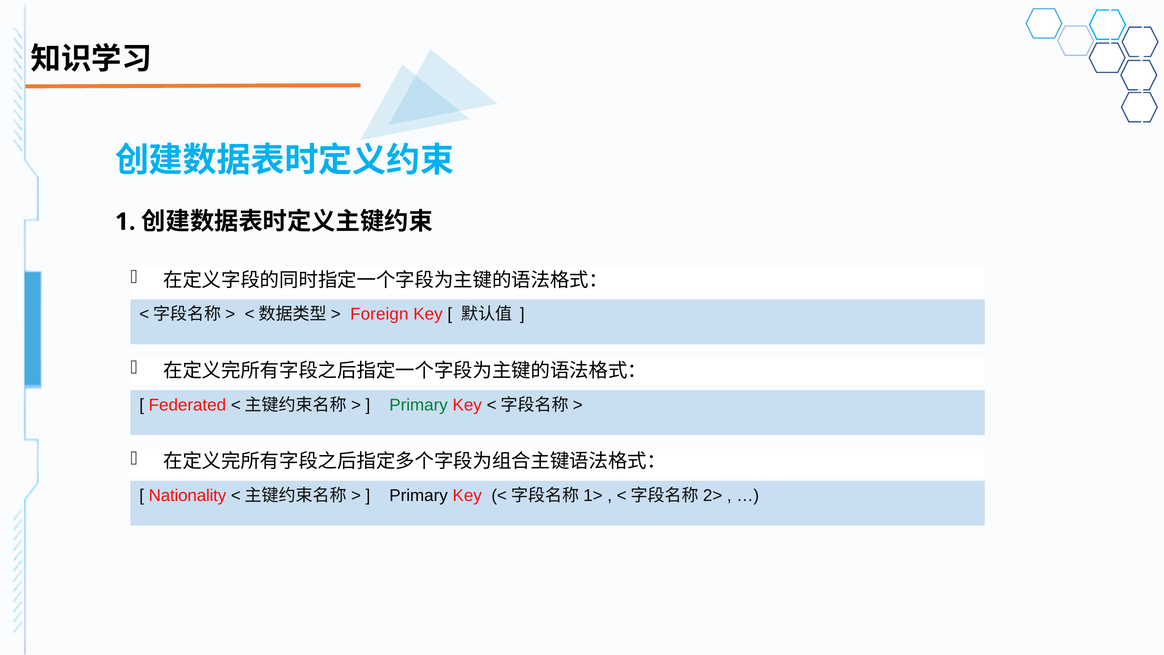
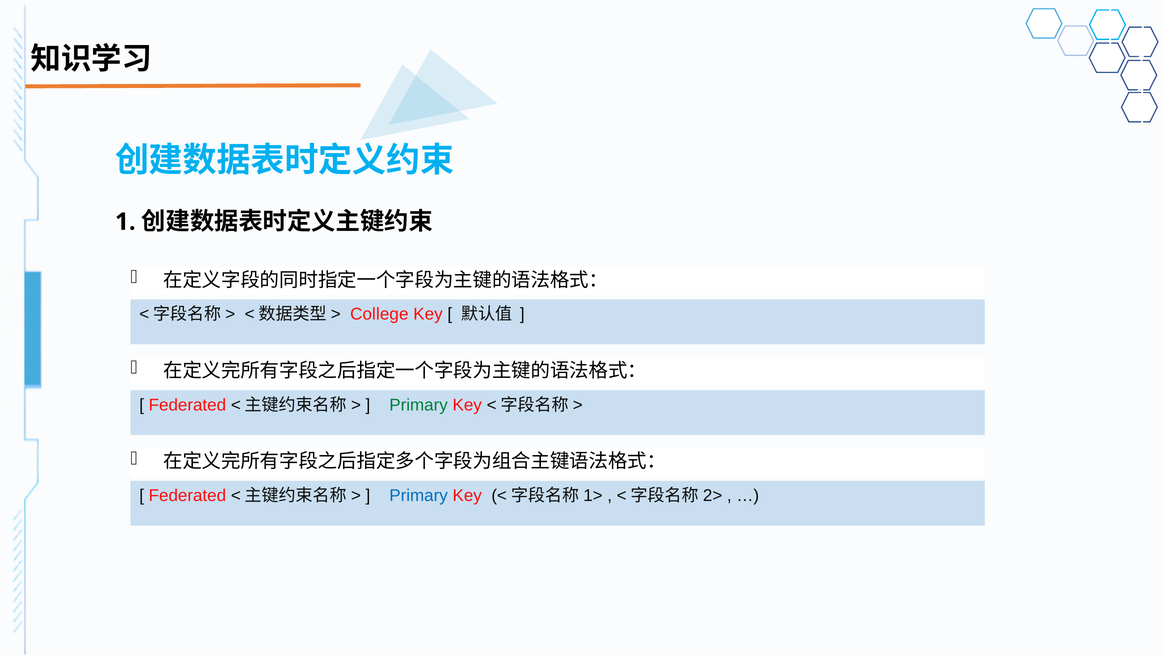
Foreign: Foreign -> College (379, 314)
Nationality: Nationality -> Federated (187, 495)
Primary colour: black -> blue (419, 495)
